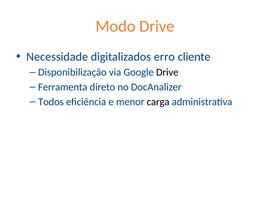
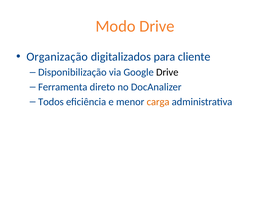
Necessidade: Necessidade -> Organização (57, 57)
erro: erro -> para (164, 57)
carga colour: black -> orange (158, 102)
